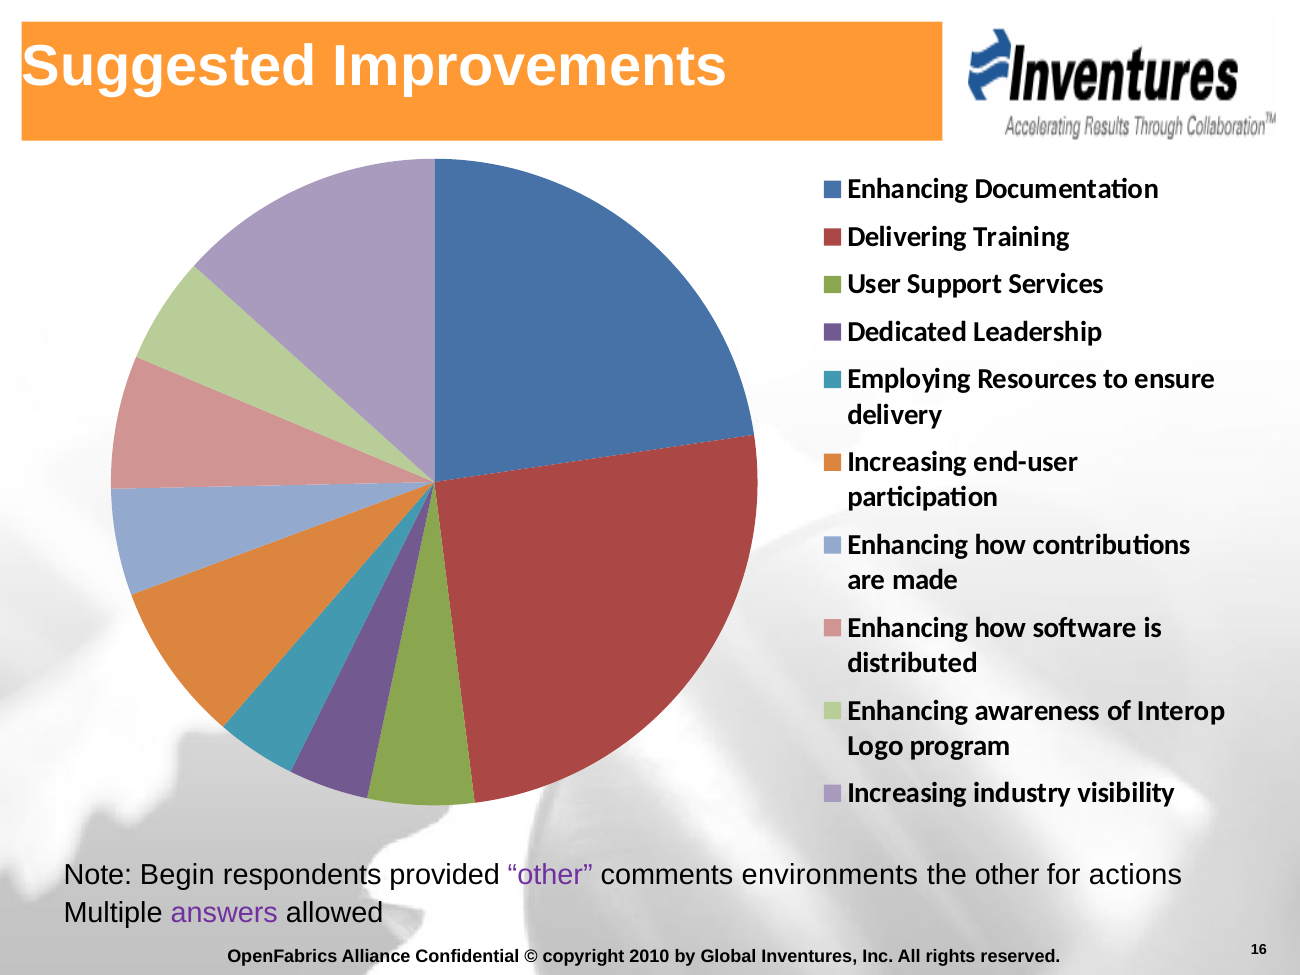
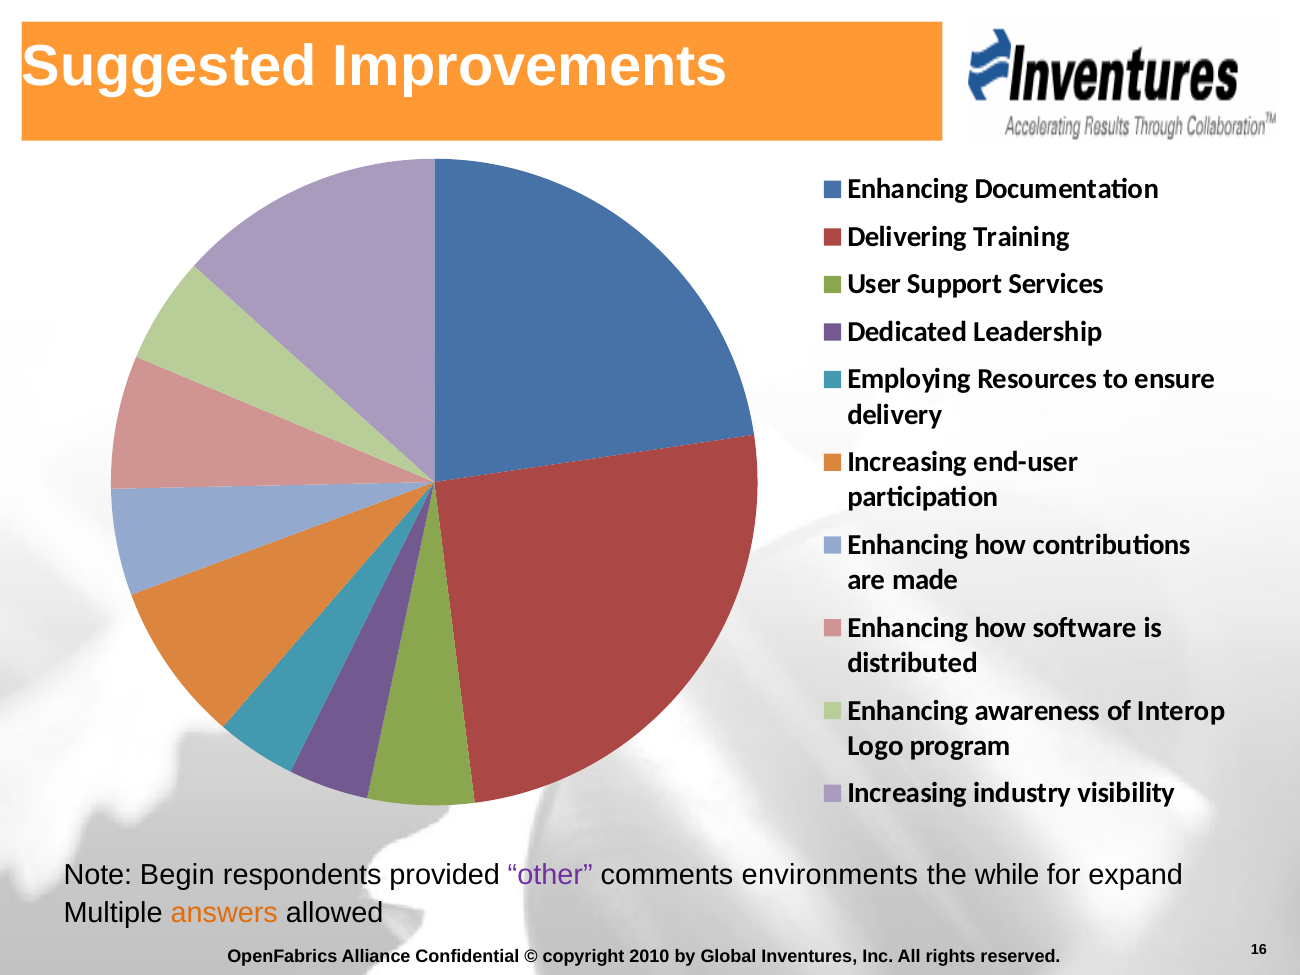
the other: other -> while (1007, 875)
actions: actions -> expand (1136, 875)
answers colour: purple -> orange (224, 913)
